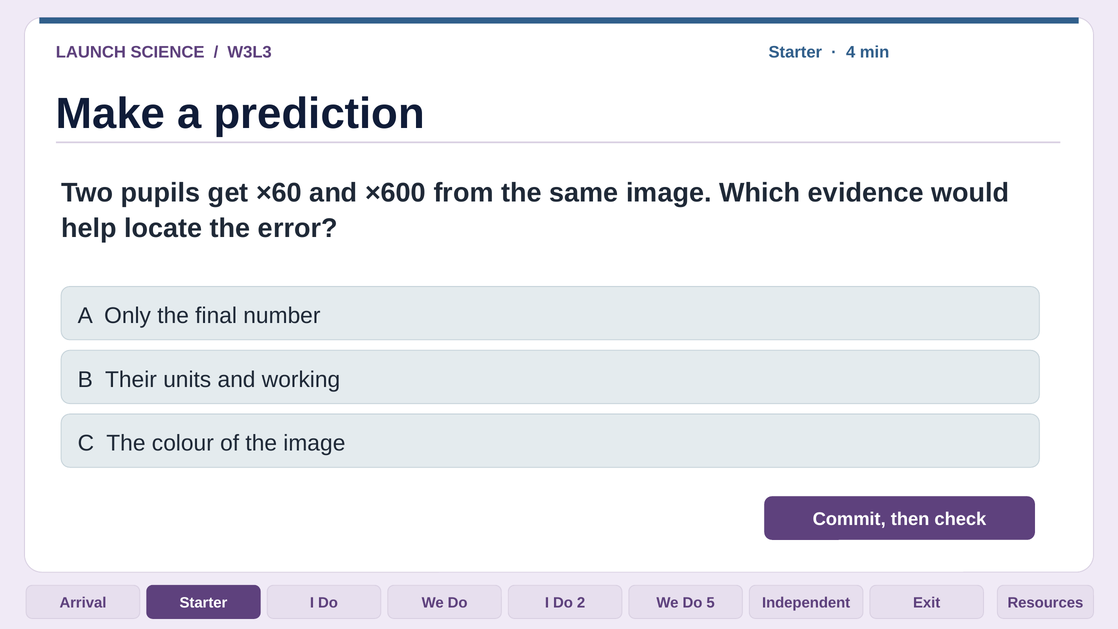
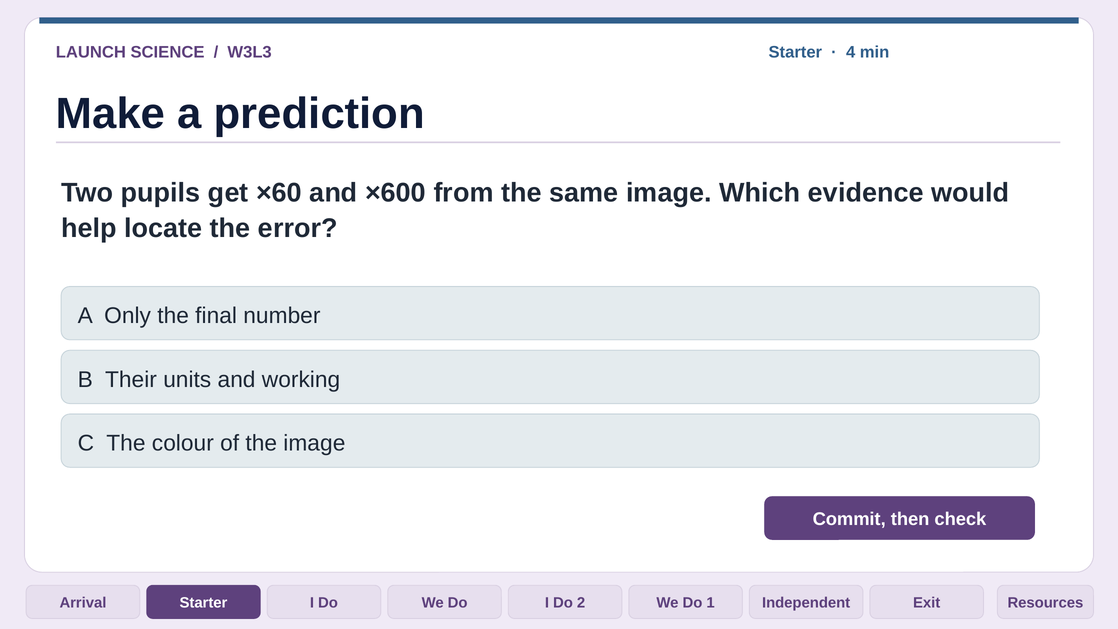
5: 5 -> 1 (711, 603)
